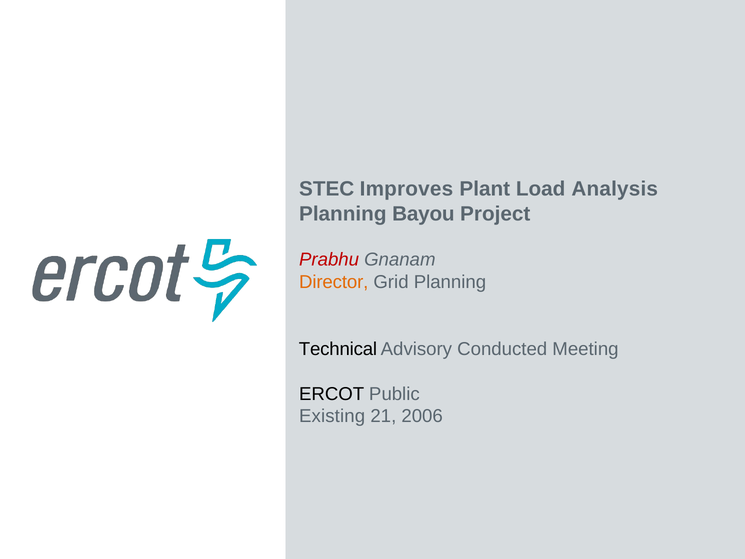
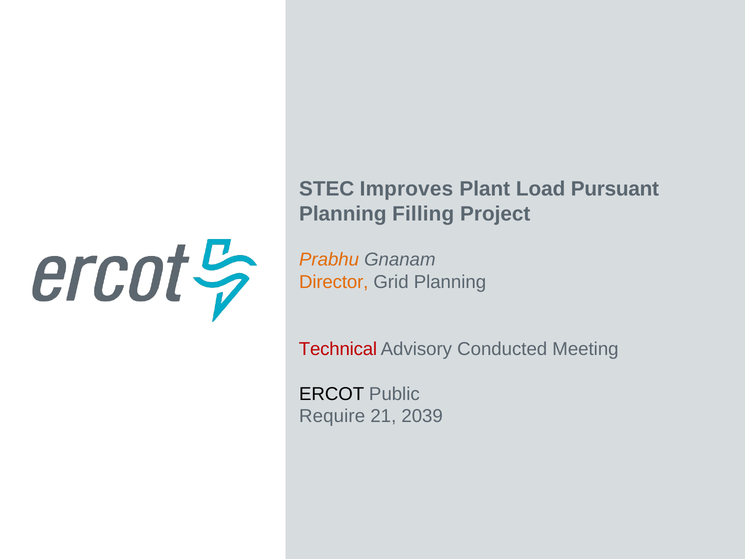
Analysis: Analysis -> Pursuant (615, 189)
Bayou: Bayou -> Filling (423, 214)
Prabhu colour: red -> orange (329, 260)
Technical colour: black -> red (338, 349)
Existing: Existing -> Require (332, 416)
2006: 2006 -> 2039 (422, 416)
